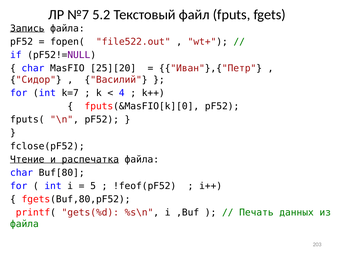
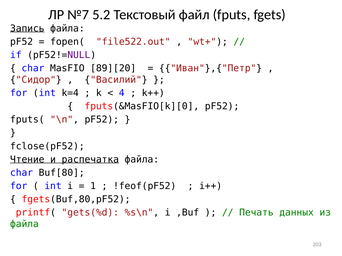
25][20: 25][20 -> 89][20 (113, 68)
k=7: k=7 -> k=4 (70, 93)
5: 5 -> 1 (93, 186)
